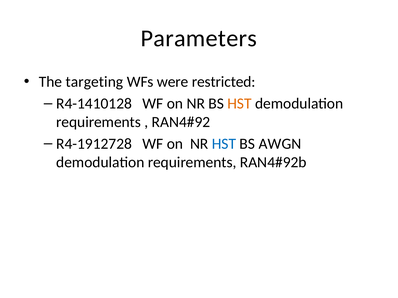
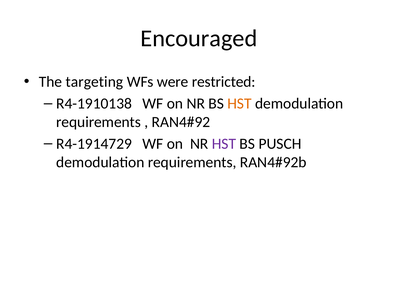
Parameters: Parameters -> Encouraged (199, 39)
R4-1410128: R4-1410128 -> R4-1910138 (94, 104)
R4-1912728: R4-1912728 -> R4-1914729 (94, 144)
HST colour: blue -> purple (224, 144)
AWGN: AWGN -> PUSCH (280, 144)
